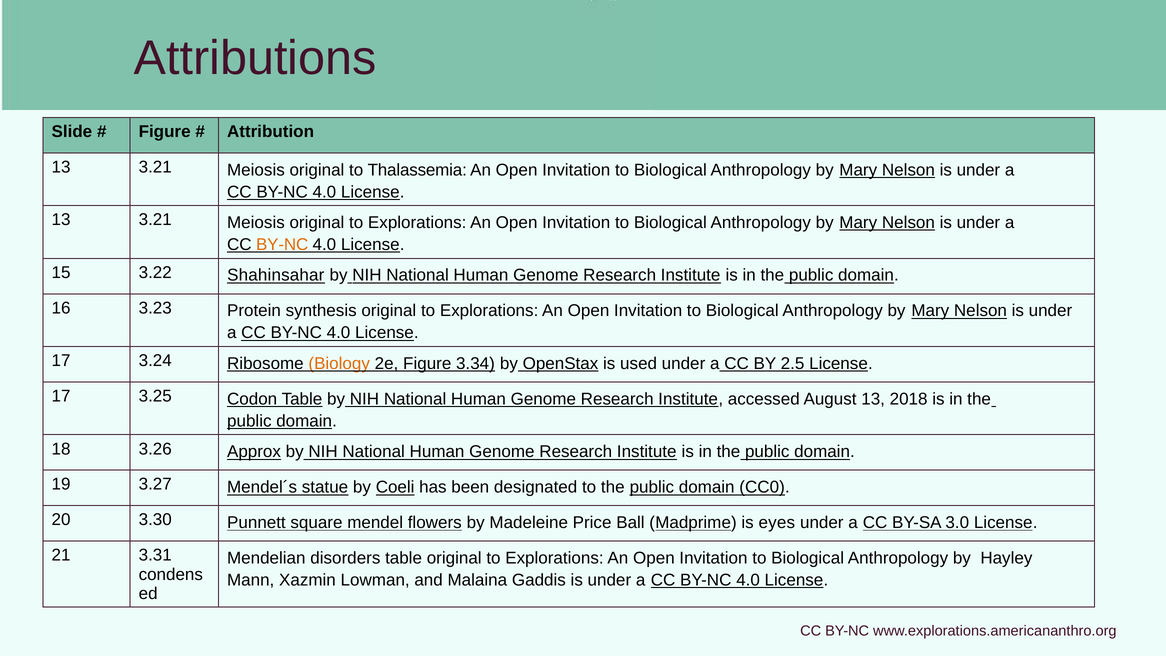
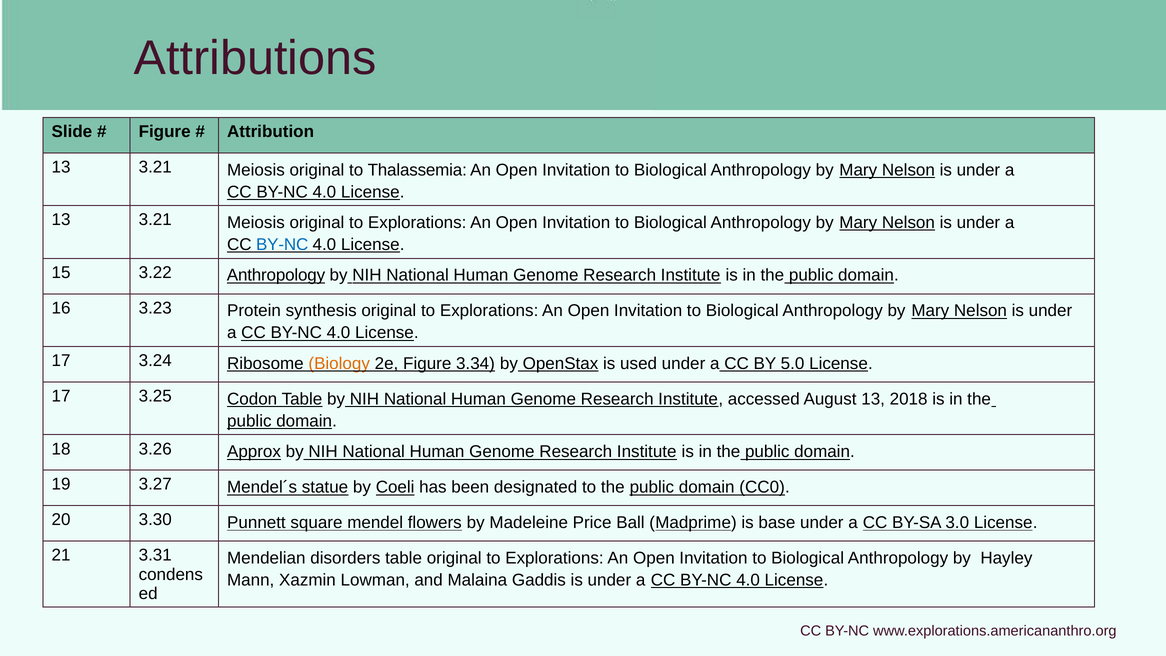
BY-NC colour: orange -> blue (282, 245)
3.22 Shahinsahar: Shahinsahar -> Anthropology (276, 275)
2.5: 2.5 -> 5.0 (793, 363)
eyes: eyes -> base (777, 523)
